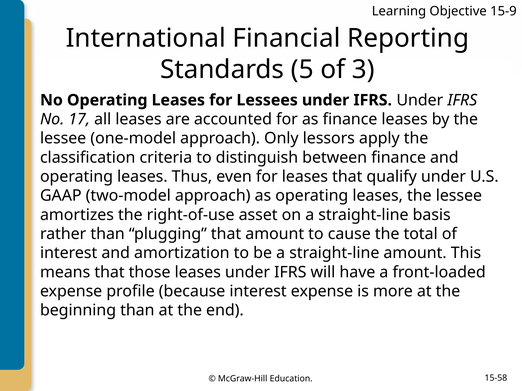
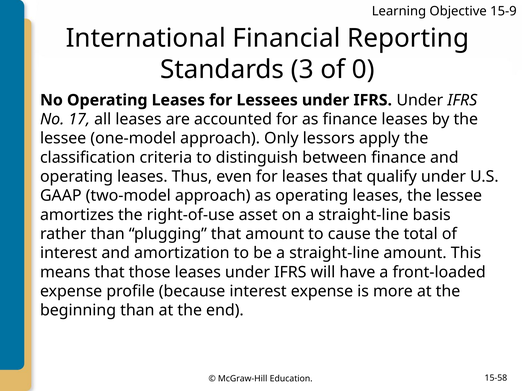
5: 5 -> 3 (302, 70)
3: 3 -> 0 (363, 70)
